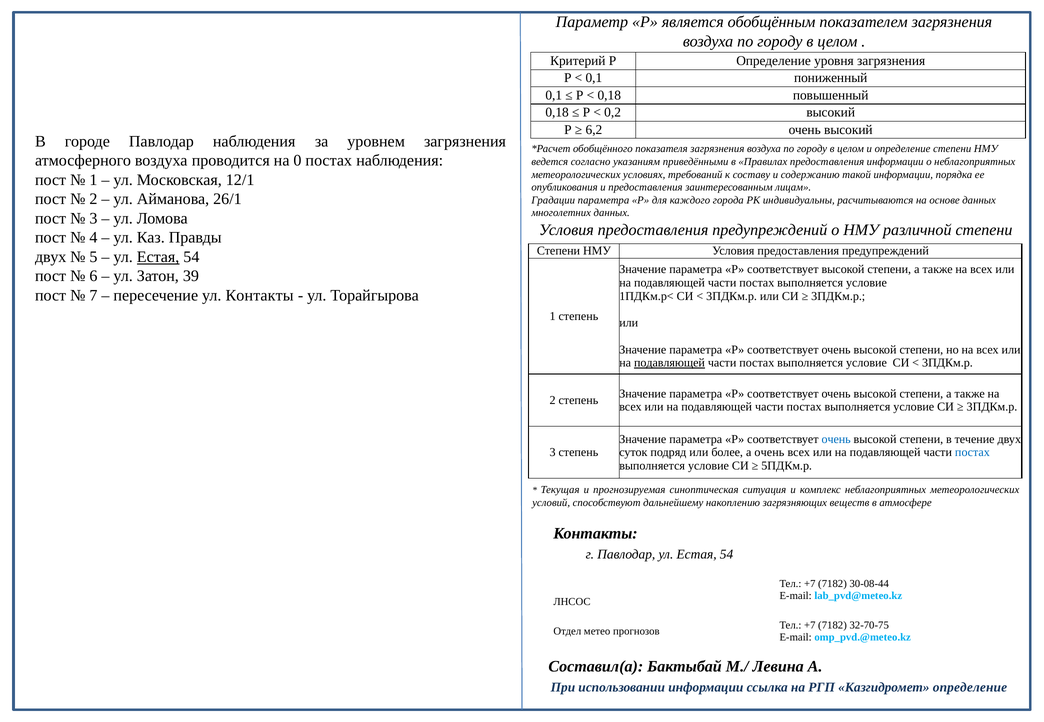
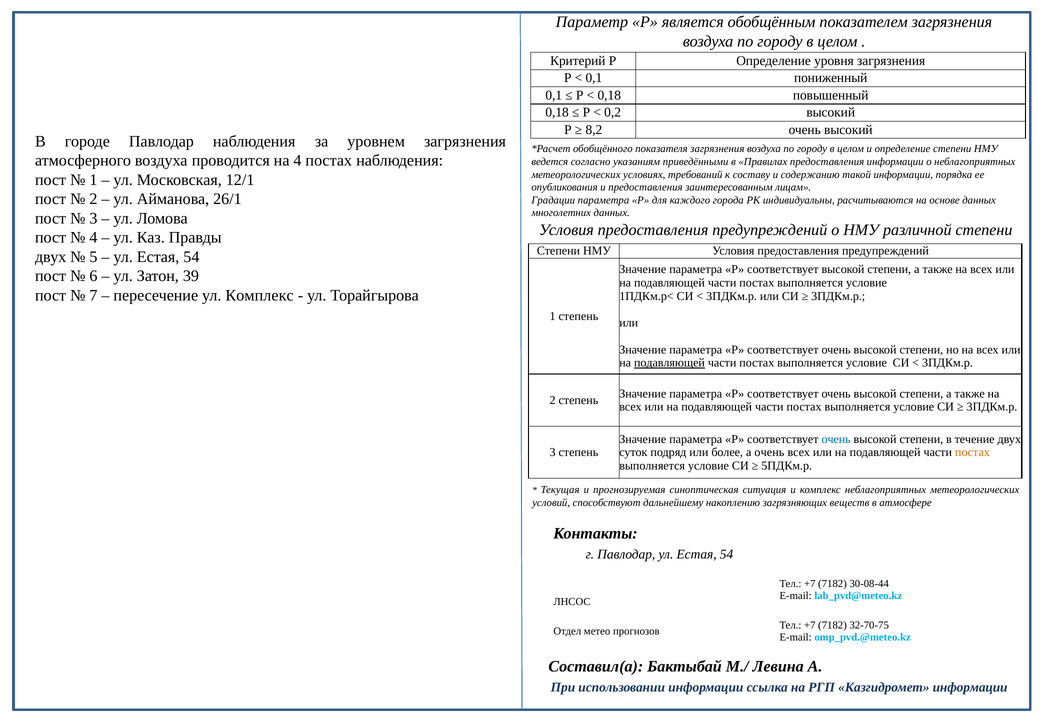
6,2: 6,2 -> 8,2 (594, 130)
на 0: 0 -> 4 (297, 161)
Естая underline: present -> none (158, 257)
ул Контакты: Контакты -> Комплекс (260, 296)
постах colour: blue -> orange (972, 453)
Казгидромет определение: определение -> информации (970, 688)
